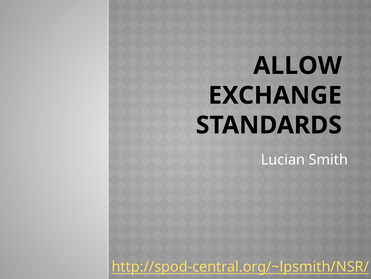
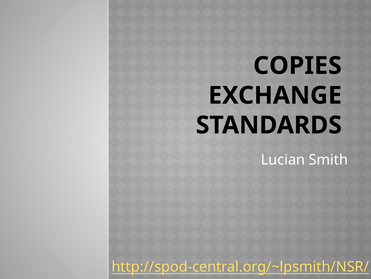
ALLOW: ALLOW -> COPIES (297, 66)
